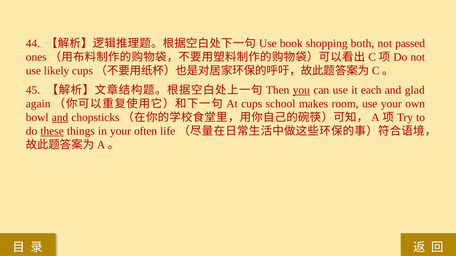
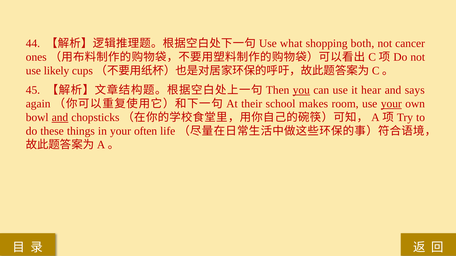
book: book -> what (291, 44)
passed: passed -> cancer (410, 44)
each: each -> hear (371, 90)
glad: glad -> says (415, 90)
cups: cups -> their (252, 104)
your underline: none -> present (391, 104)
these underline: present -> none (52, 131)
